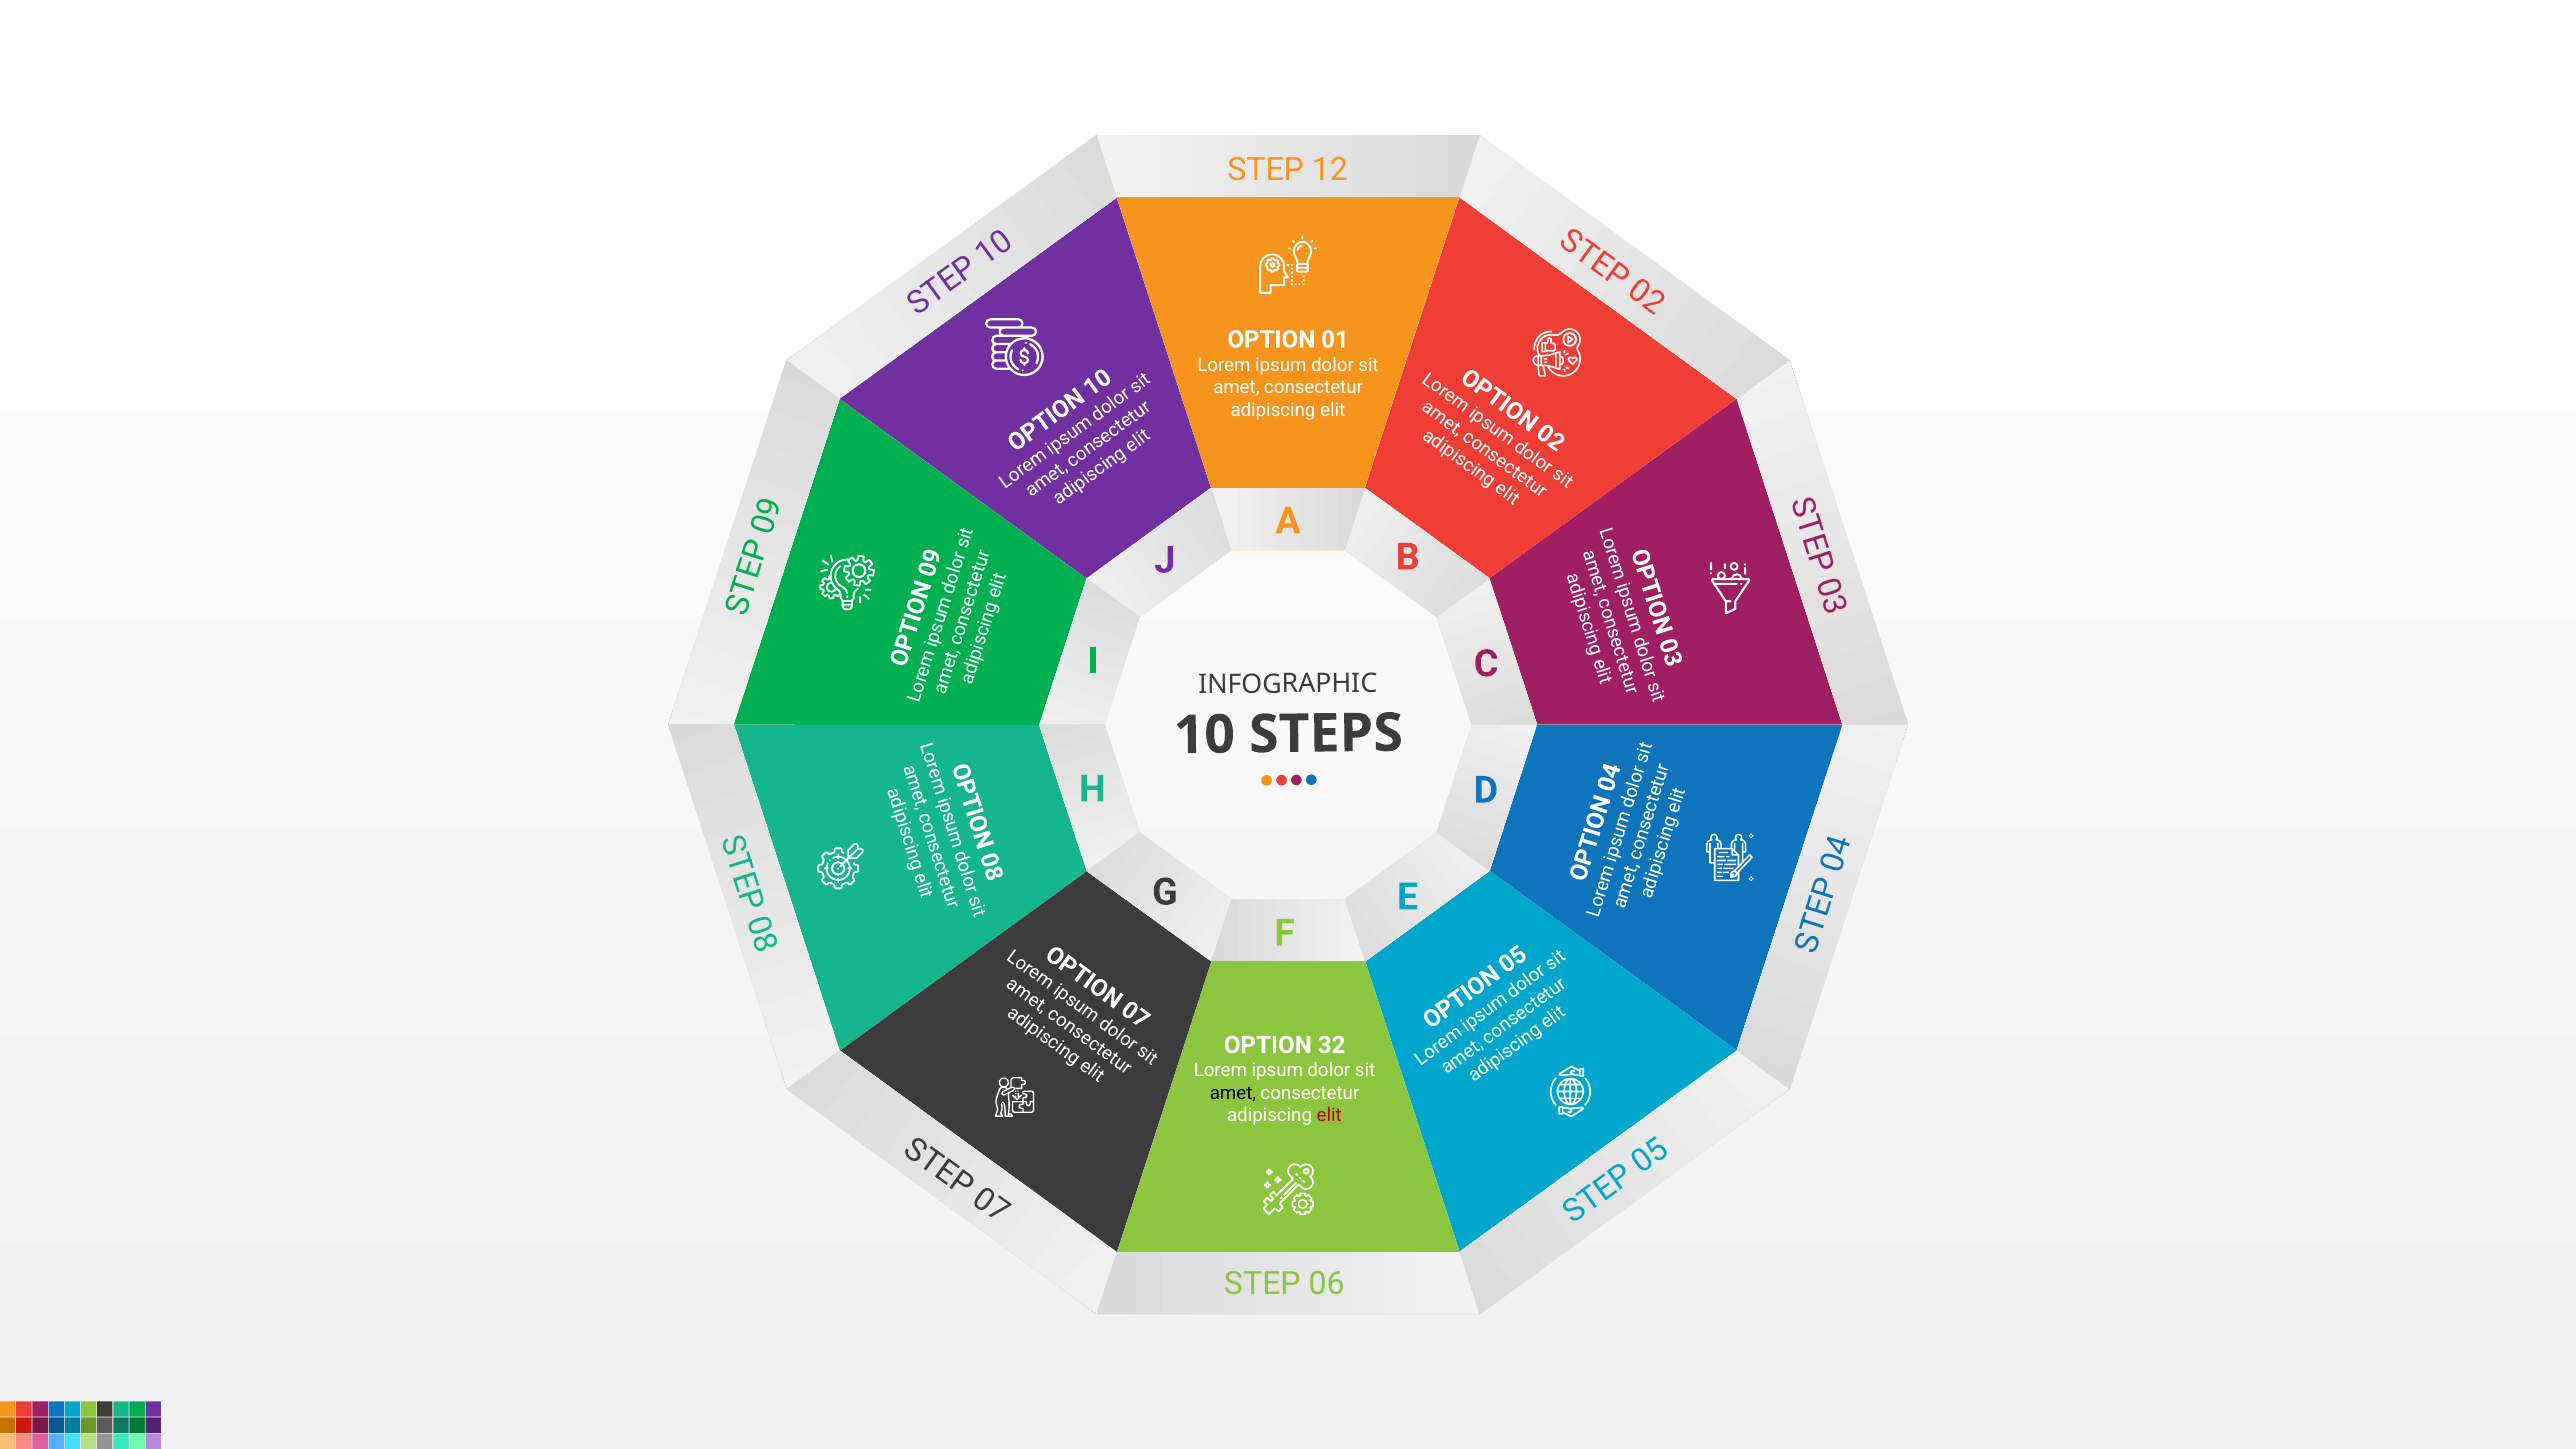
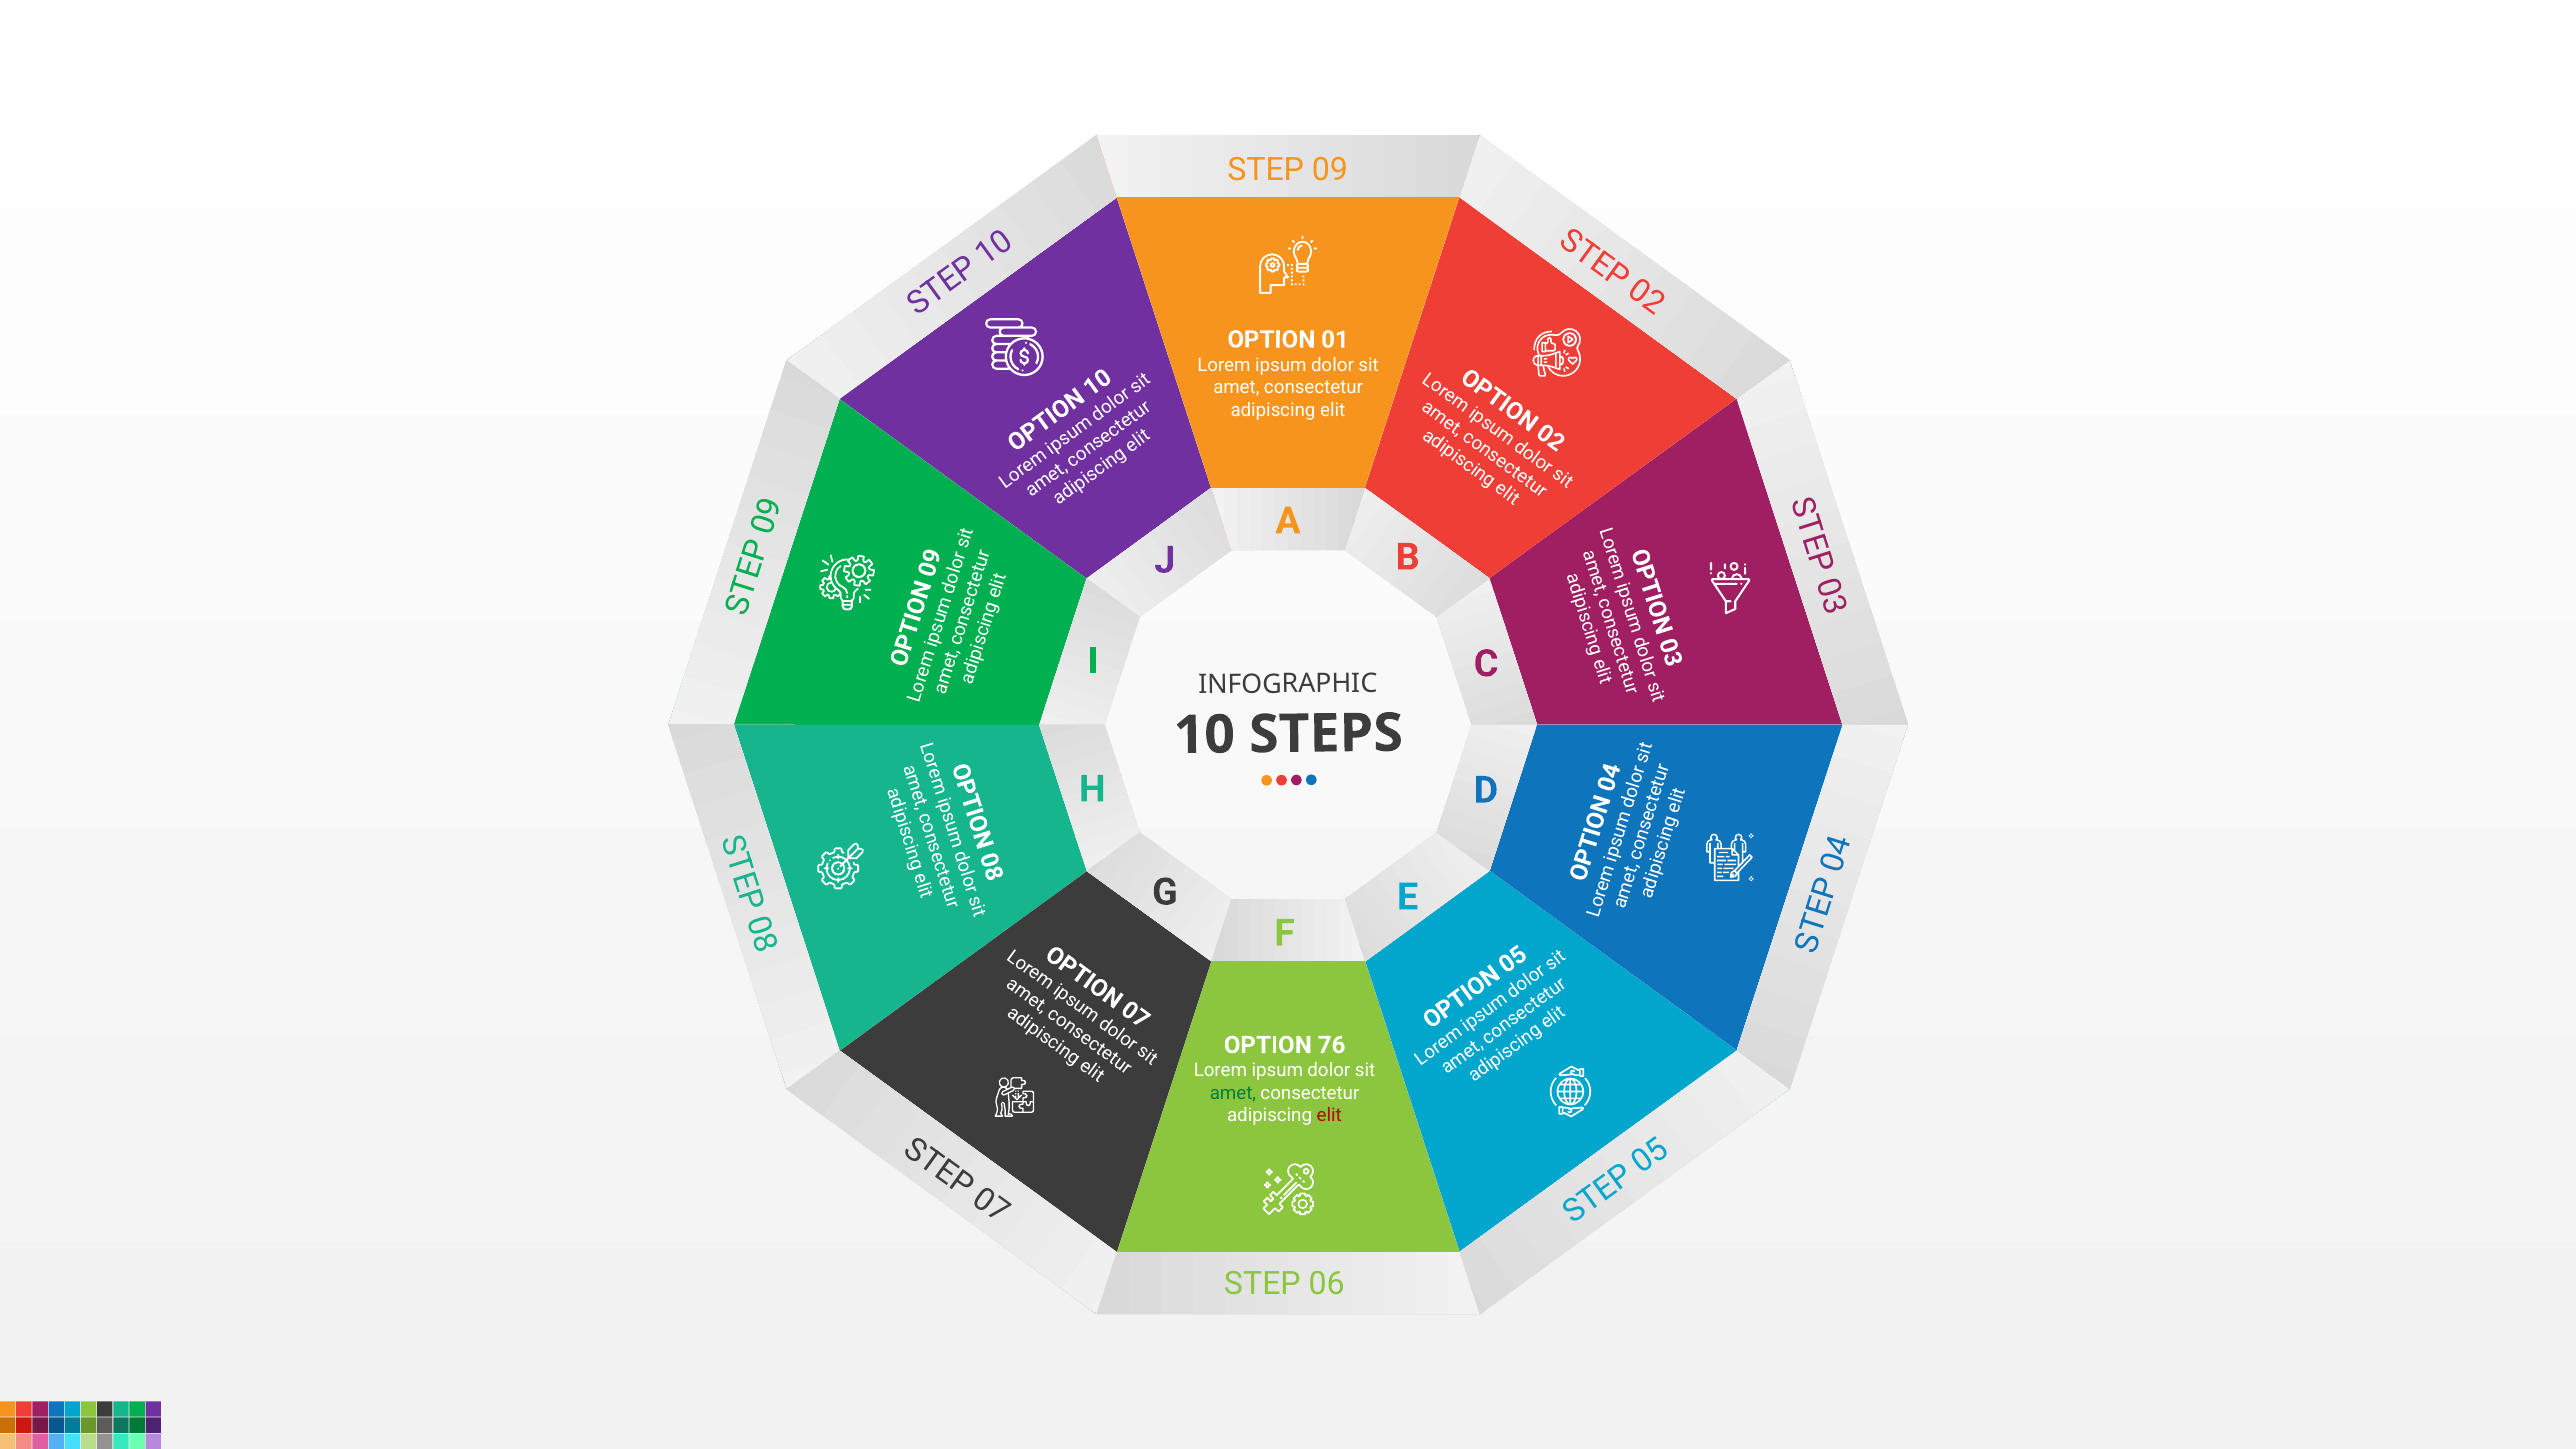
12: 12 -> 09 (1330, 169)
32: 32 -> 76 (1332, 1045)
amet colour: black -> green (1233, 1093)
